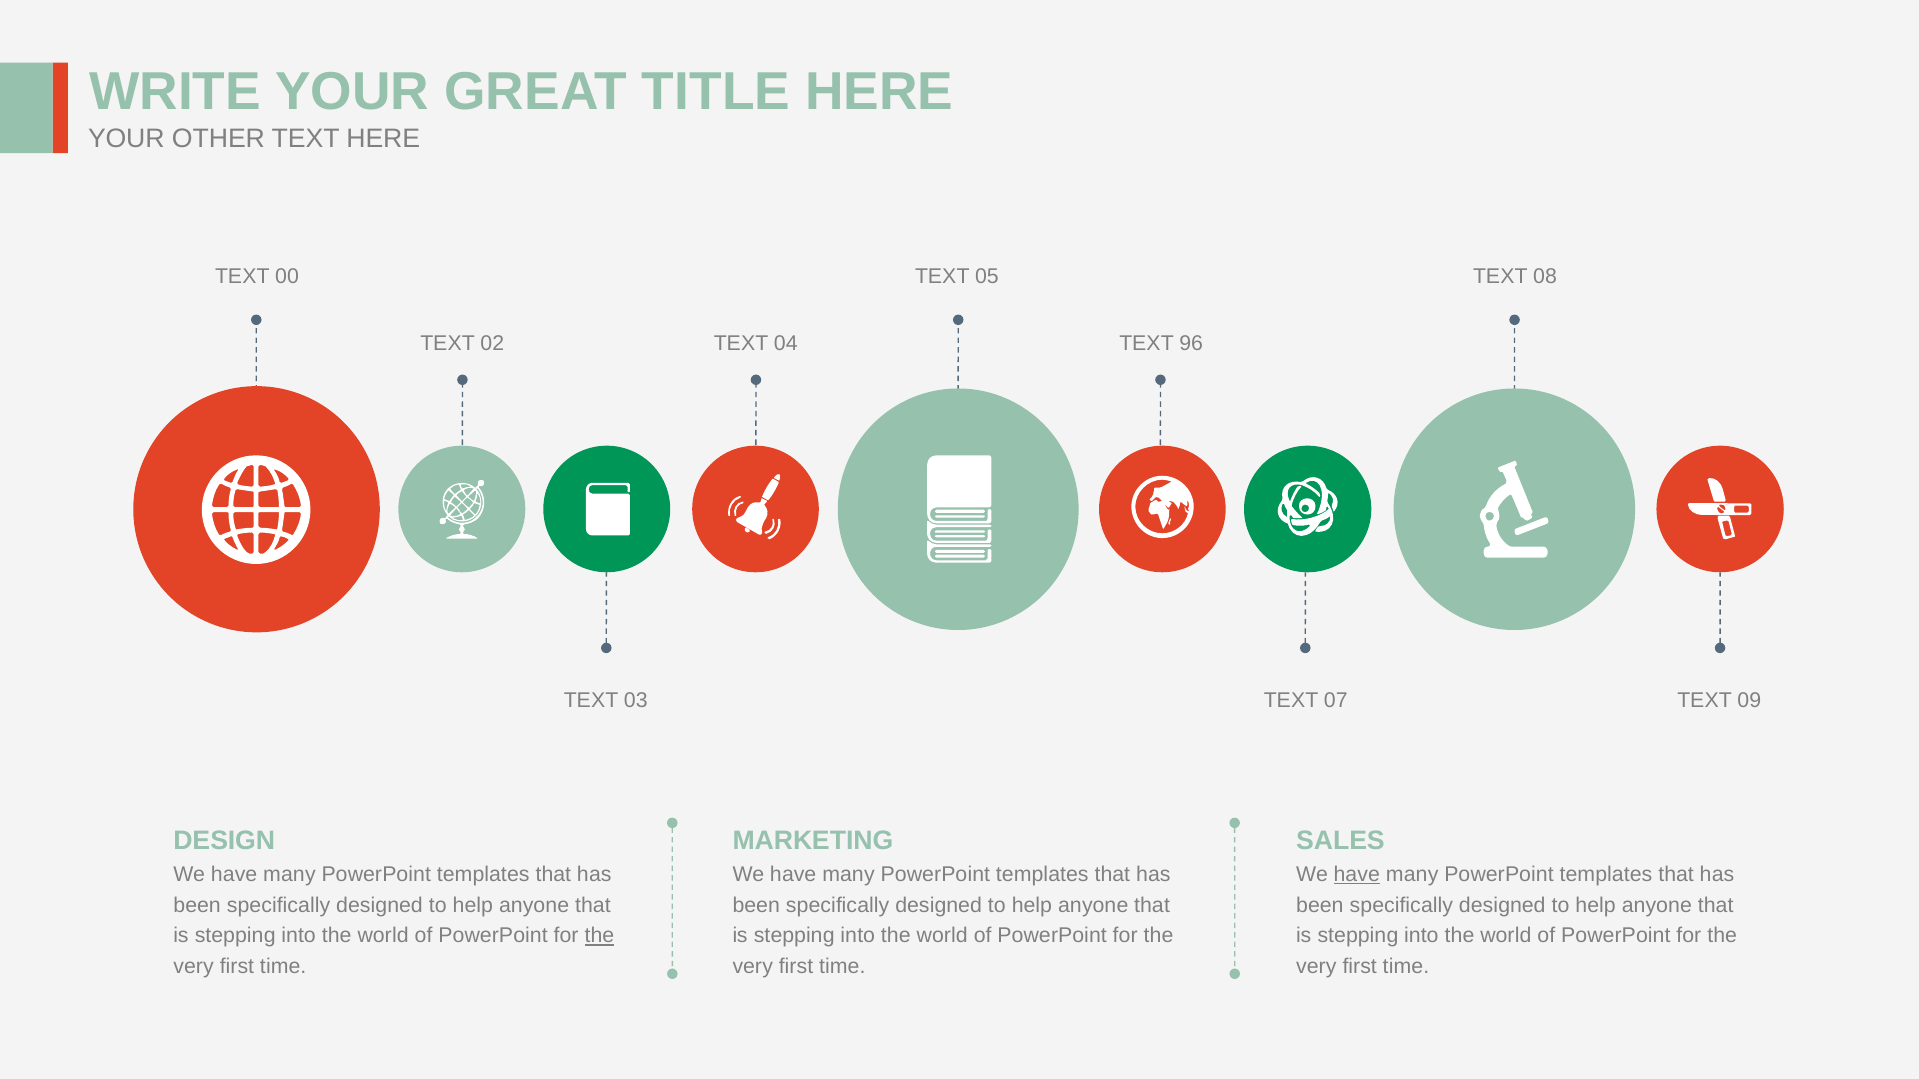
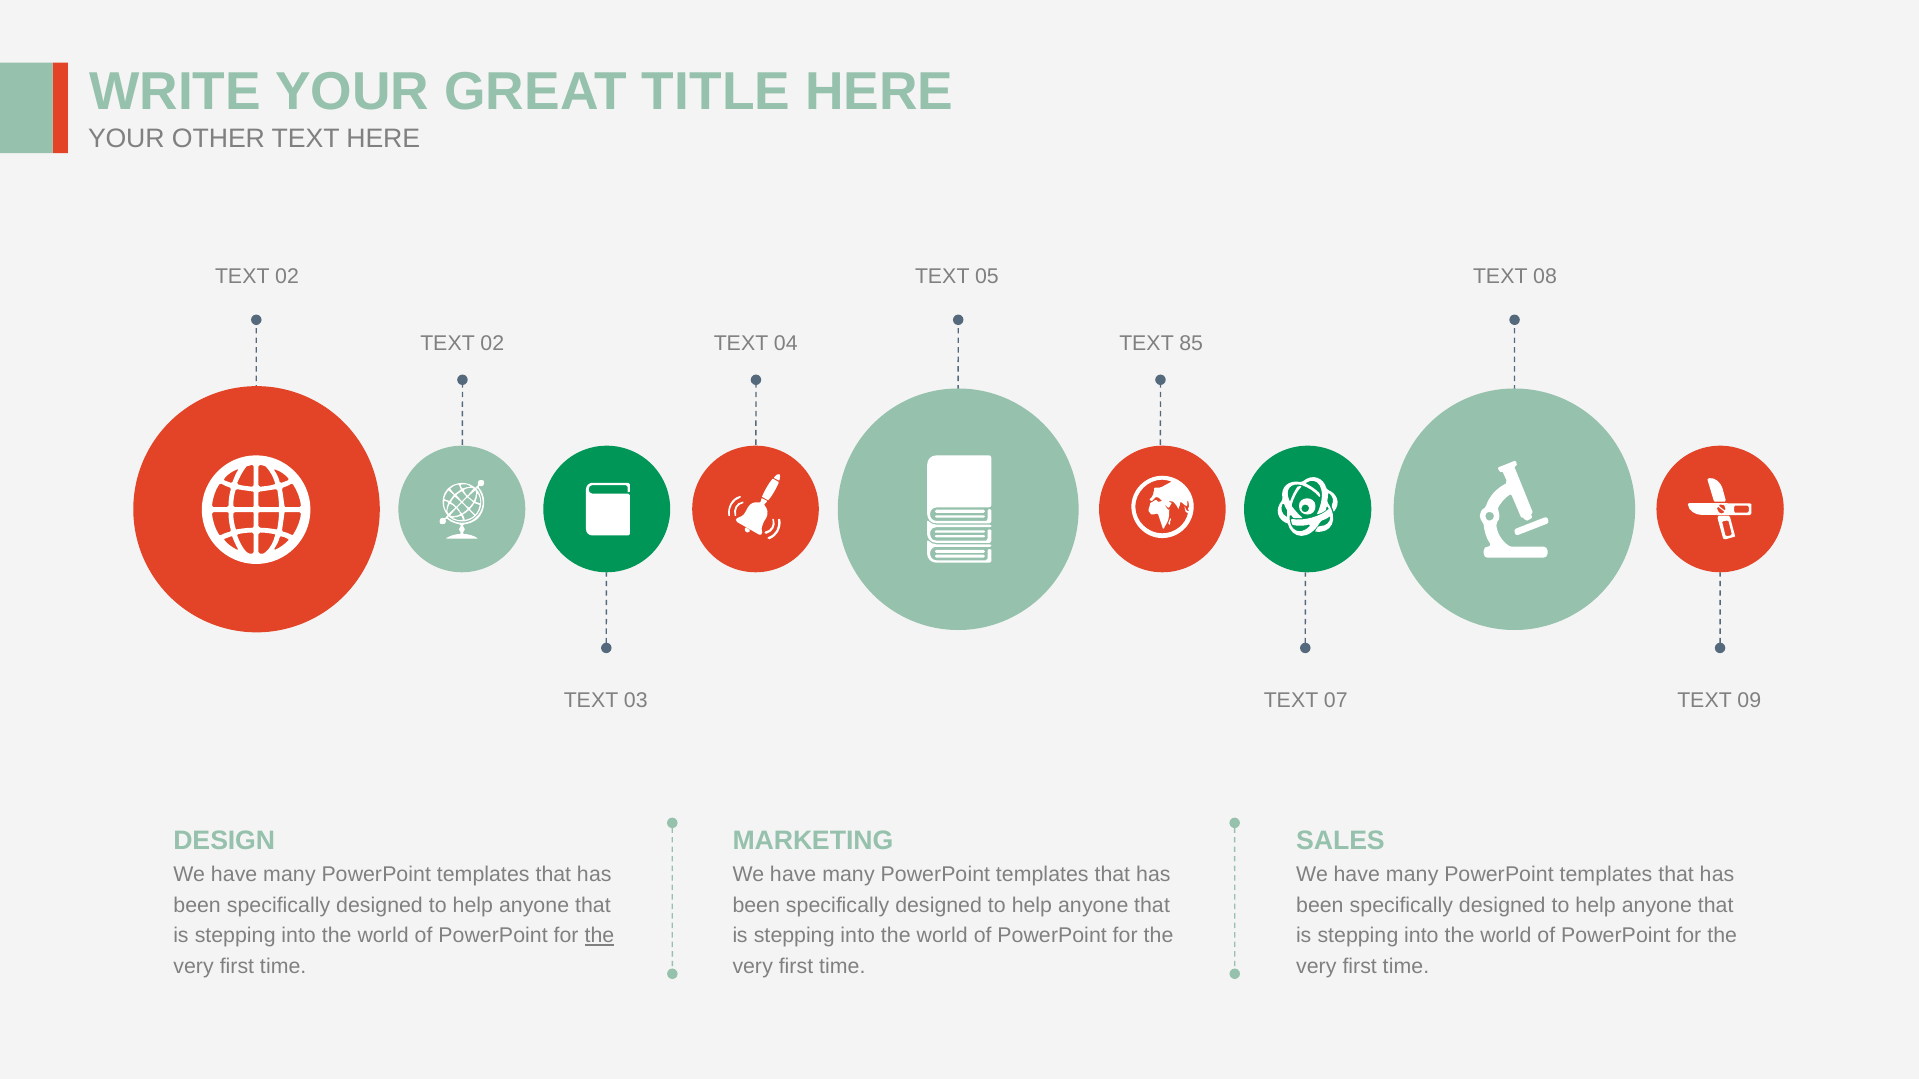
00: 00 -> 02 (287, 276)
96: 96 -> 85 (1191, 344)
have underline: present -> none (1357, 875)
